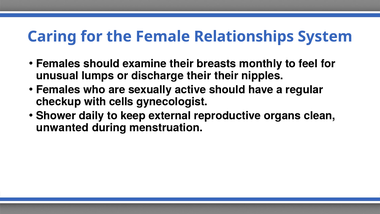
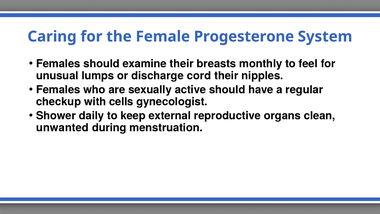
Relationships: Relationships -> Progesterone (244, 36)
discharge their: their -> cord (199, 76)
